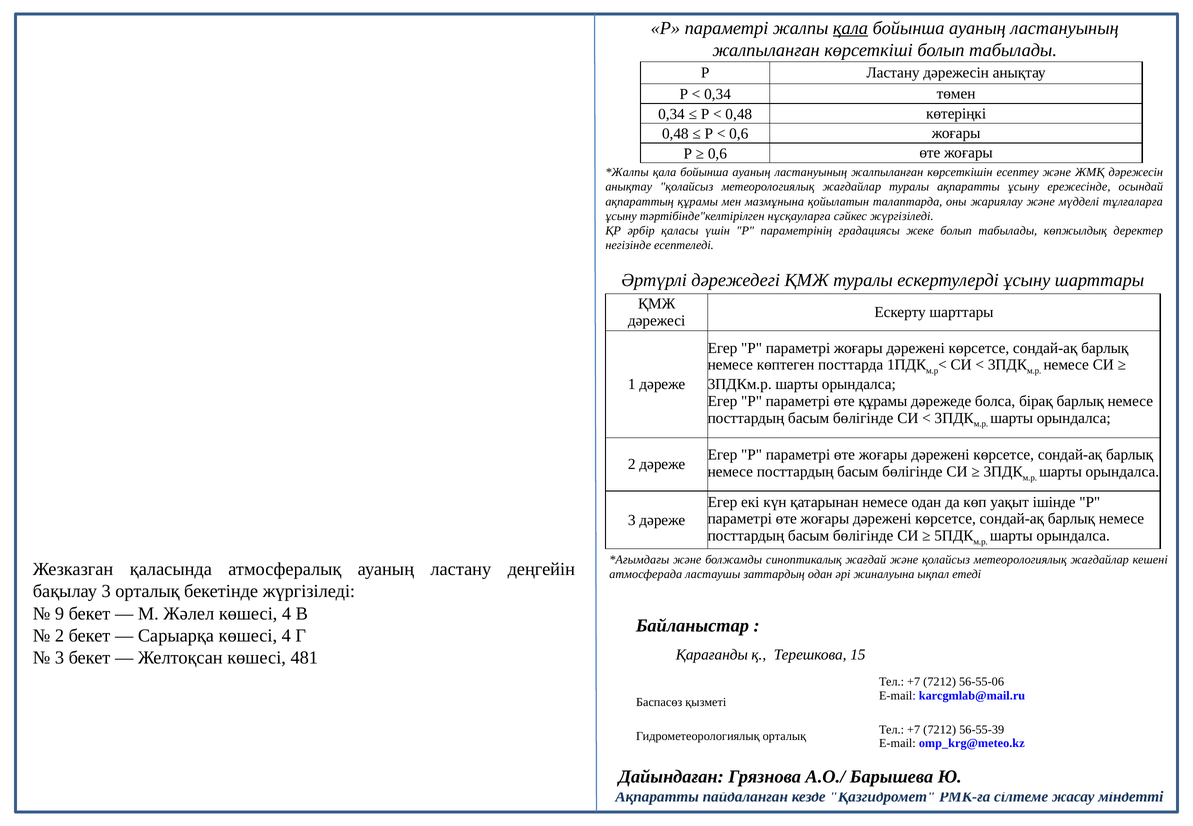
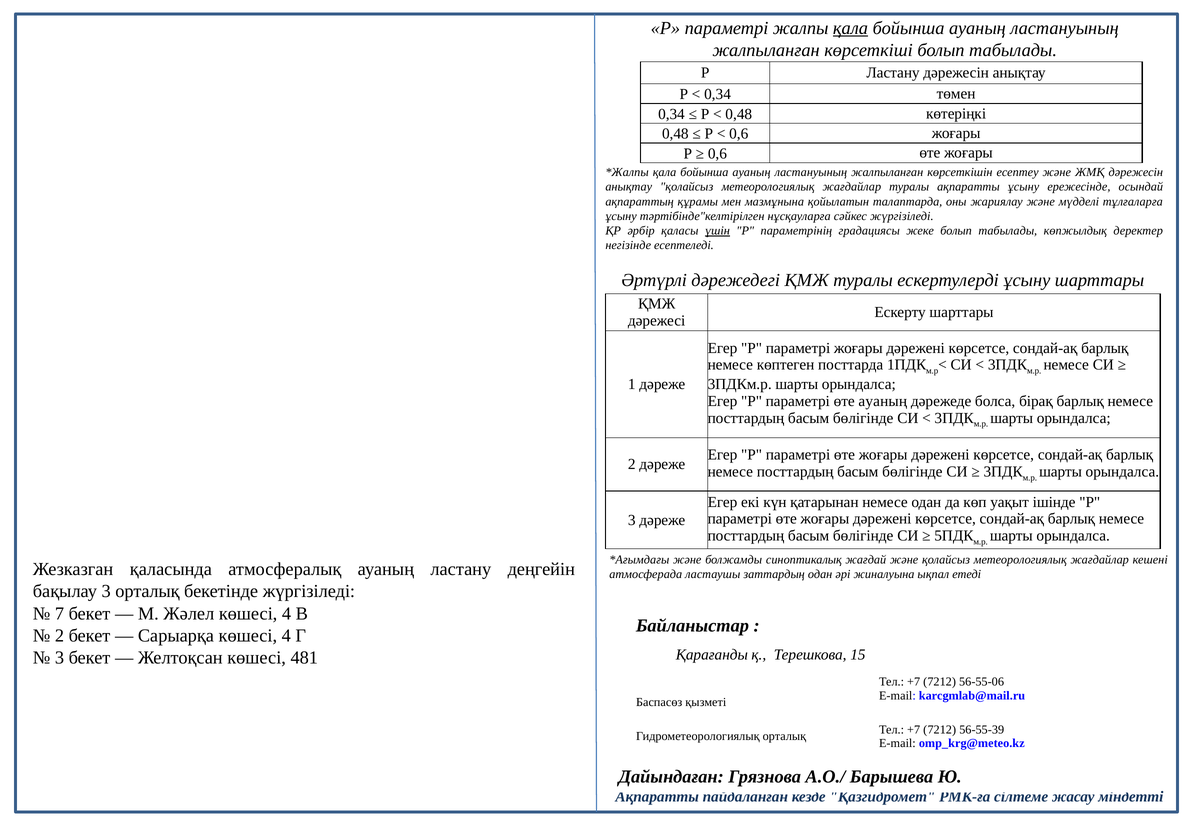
үшін underline: none -> present (717, 231)
өте құрамы: құрамы -> ауаның (883, 401)
9: 9 -> 7 (59, 613)
